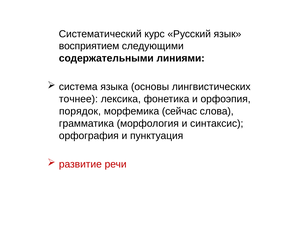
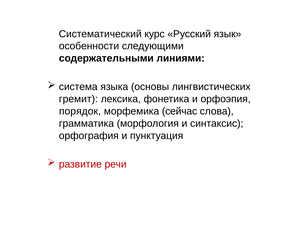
восприятием: восприятием -> особенности (89, 46)
точнее: точнее -> гремит (78, 99)
